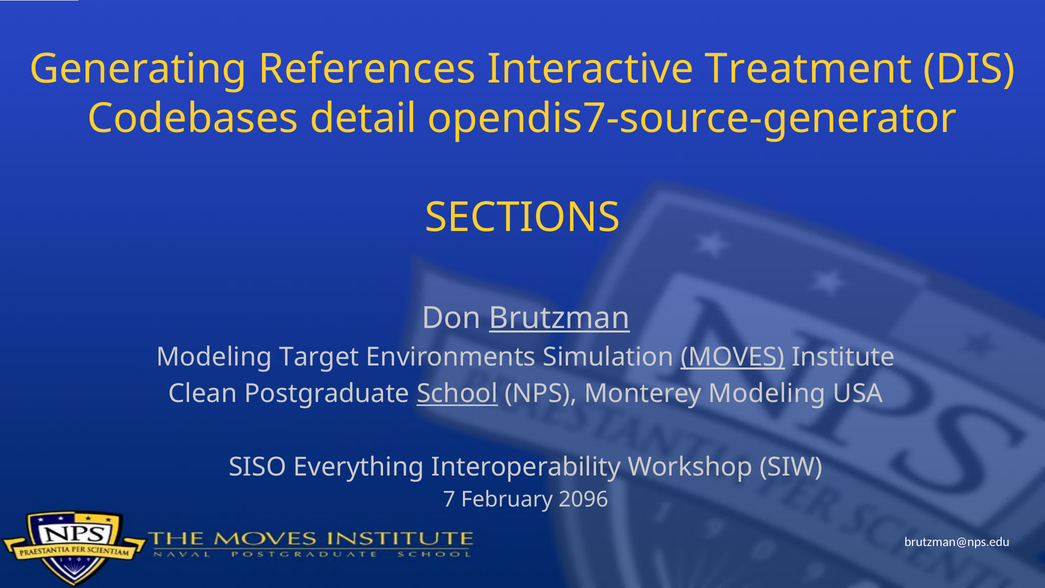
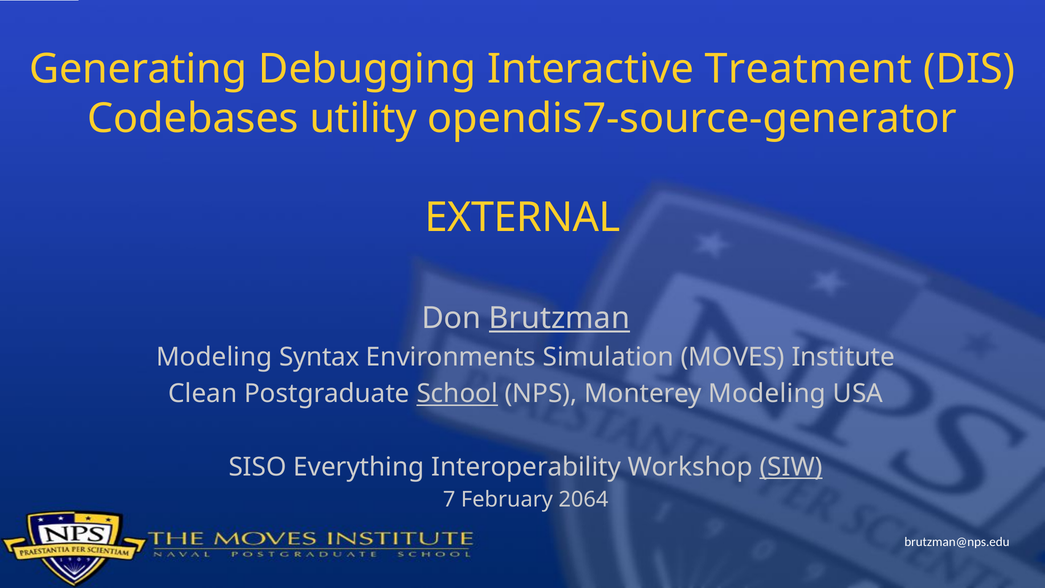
References: References -> Debugging (367, 69)
detail: detail -> utility (363, 118)
SECTIONS: SECTIONS -> EXTERNAL (523, 218)
Target: Target -> Syntax (319, 357)
MOVES underline: present -> none (733, 357)
SIW underline: none -> present (791, 467)
2096: 2096 -> 2064 (583, 500)
